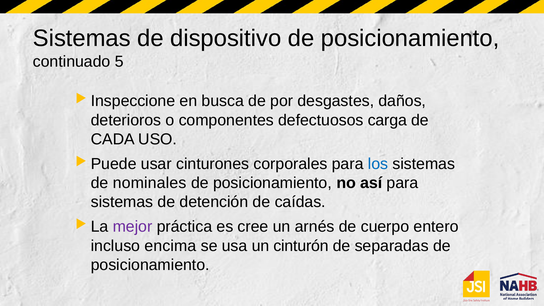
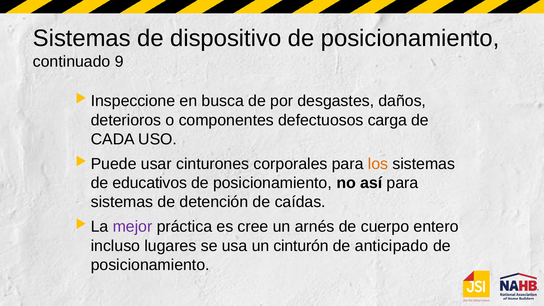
5: 5 -> 9 (119, 61)
los colour: blue -> orange (378, 164)
nominales: nominales -> educativos (150, 183)
encima: encima -> lugares (170, 246)
separadas: separadas -> anticipado (392, 246)
